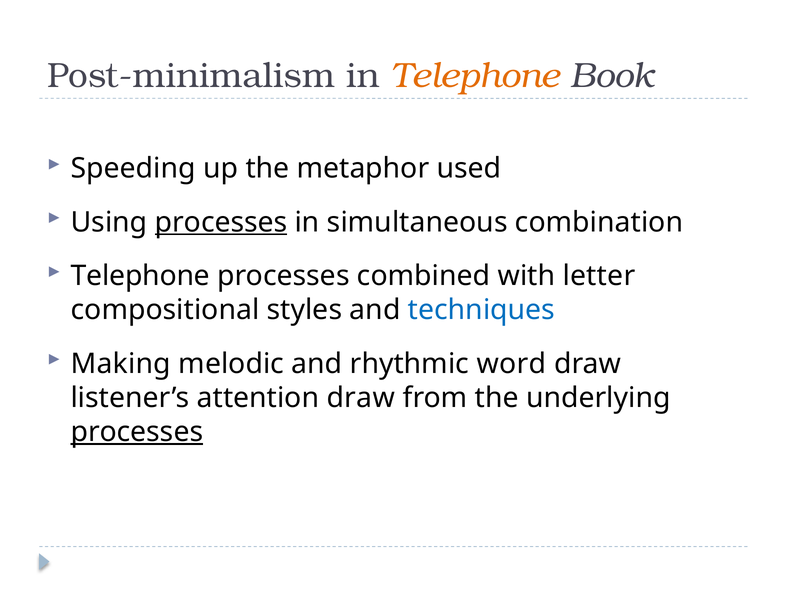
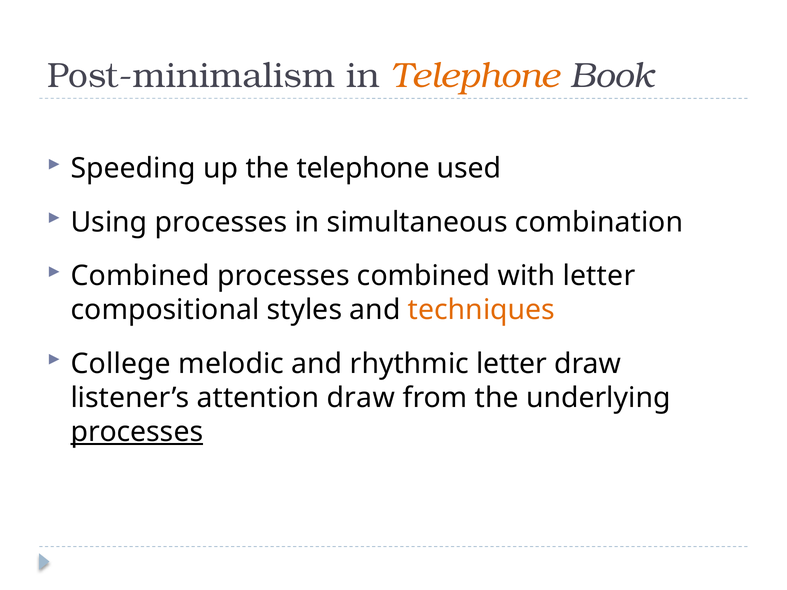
the metaphor: metaphor -> telephone (363, 169)
processes underline: present -> none (221, 222)
Telephone: Telephone -> Combined (140, 276)
techniques colour: blue -> orange (481, 310)
Making: Making -> College (121, 364)
rhythmic word: word -> letter (512, 364)
